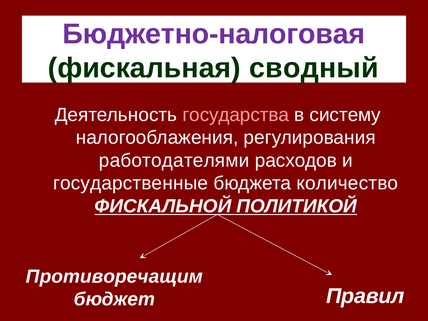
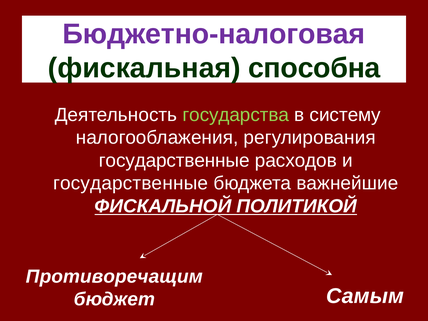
сводный: сводный -> способна (314, 68)
государства colour: pink -> light green (236, 115)
работодателями: работодателями -> государственные (174, 160)
количество: количество -> важнейшие (347, 183)
Правил: Правил -> Самым (365, 296)
